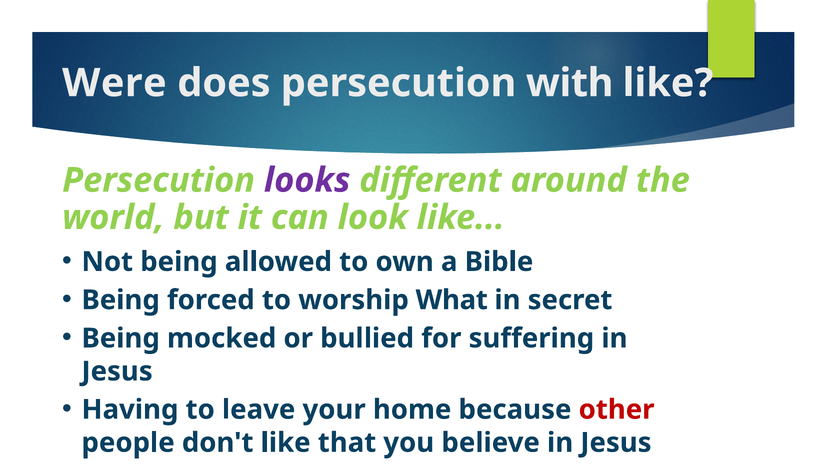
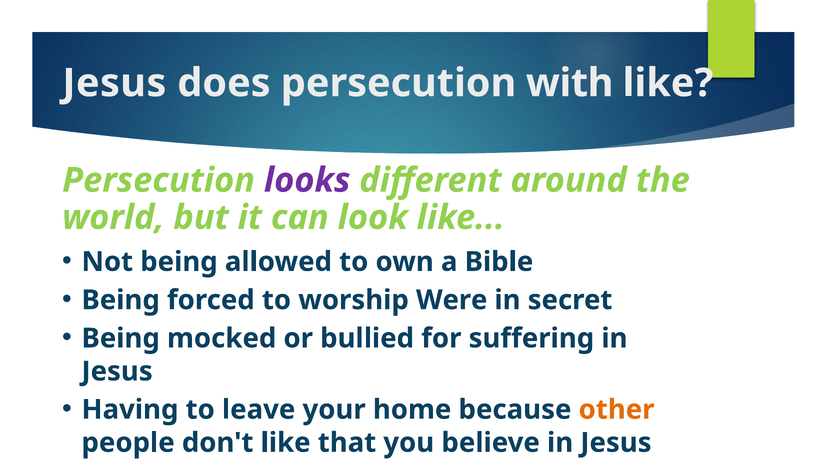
Were: Were -> Jesus (114, 83)
What: What -> Were (452, 300)
other colour: red -> orange (617, 410)
